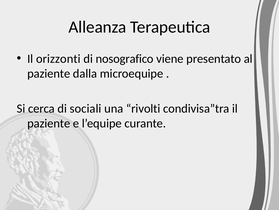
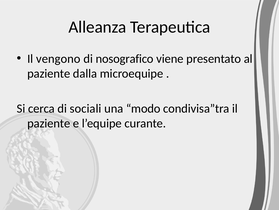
orizzonti: orizzonti -> vengono (58, 59)
rivolti: rivolti -> modo (143, 108)
